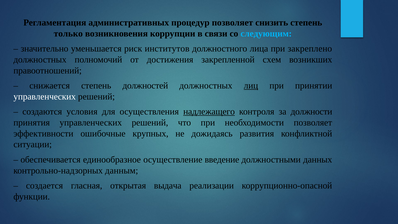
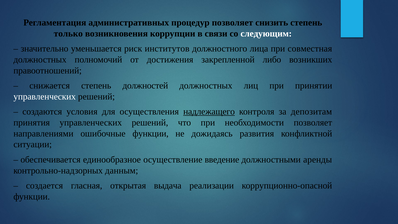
следующим colour: light blue -> white (266, 33)
закреплено: закреплено -> совместная (310, 49)
схем: схем -> либо (272, 60)
лиц underline: present -> none (251, 86)
должности: должности -> депозитам (311, 112)
эффективности: эффективности -> направлениями (43, 133)
ошибочные крупных: крупных -> функции (151, 133)
данных: данных -> аренды (318, 159)
